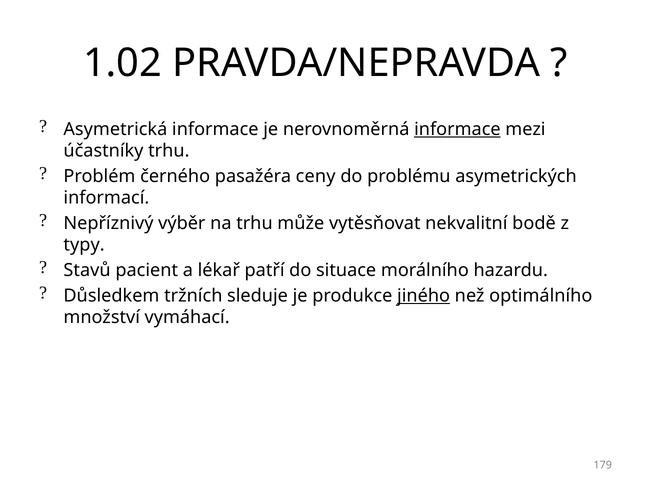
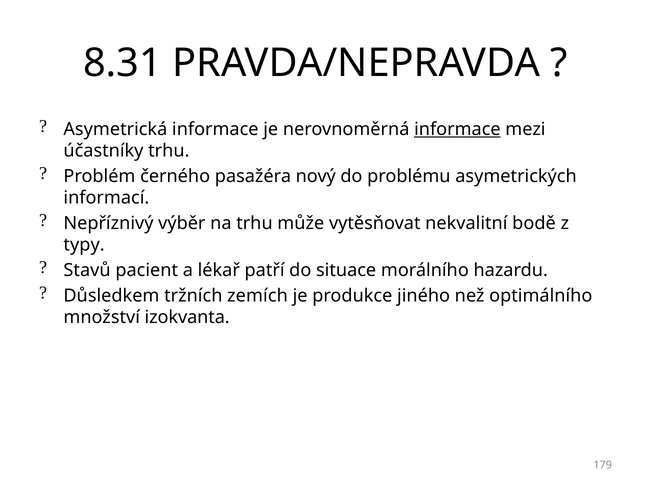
1.02: 1.02 -> 8.31 (123, 63)
ceny: ceny -> nový (316, 176)
sleduje: sleduje -> zemích (257, 296)
jiného underline: present -> none (424, 296)
vymáhací: vymáhací -> izokvanta (187, 317)
